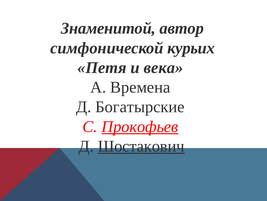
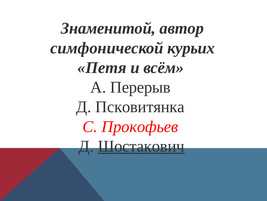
века: века -> всём (164, 67)
Времена: Времена -> Перерыв (140, 87)
Богатырские: Богатырские -> Псковитянка (140, 107)
Прокофьев underline: present -> none (140, 126)
